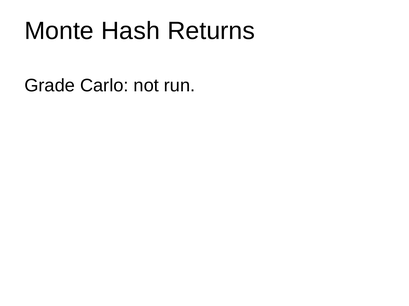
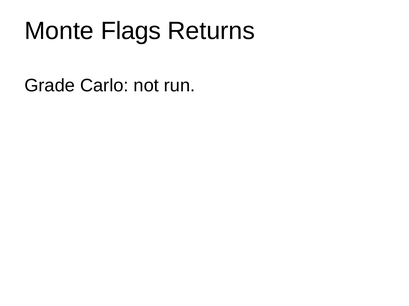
Hash: Hash -> Flags (131, 31)
